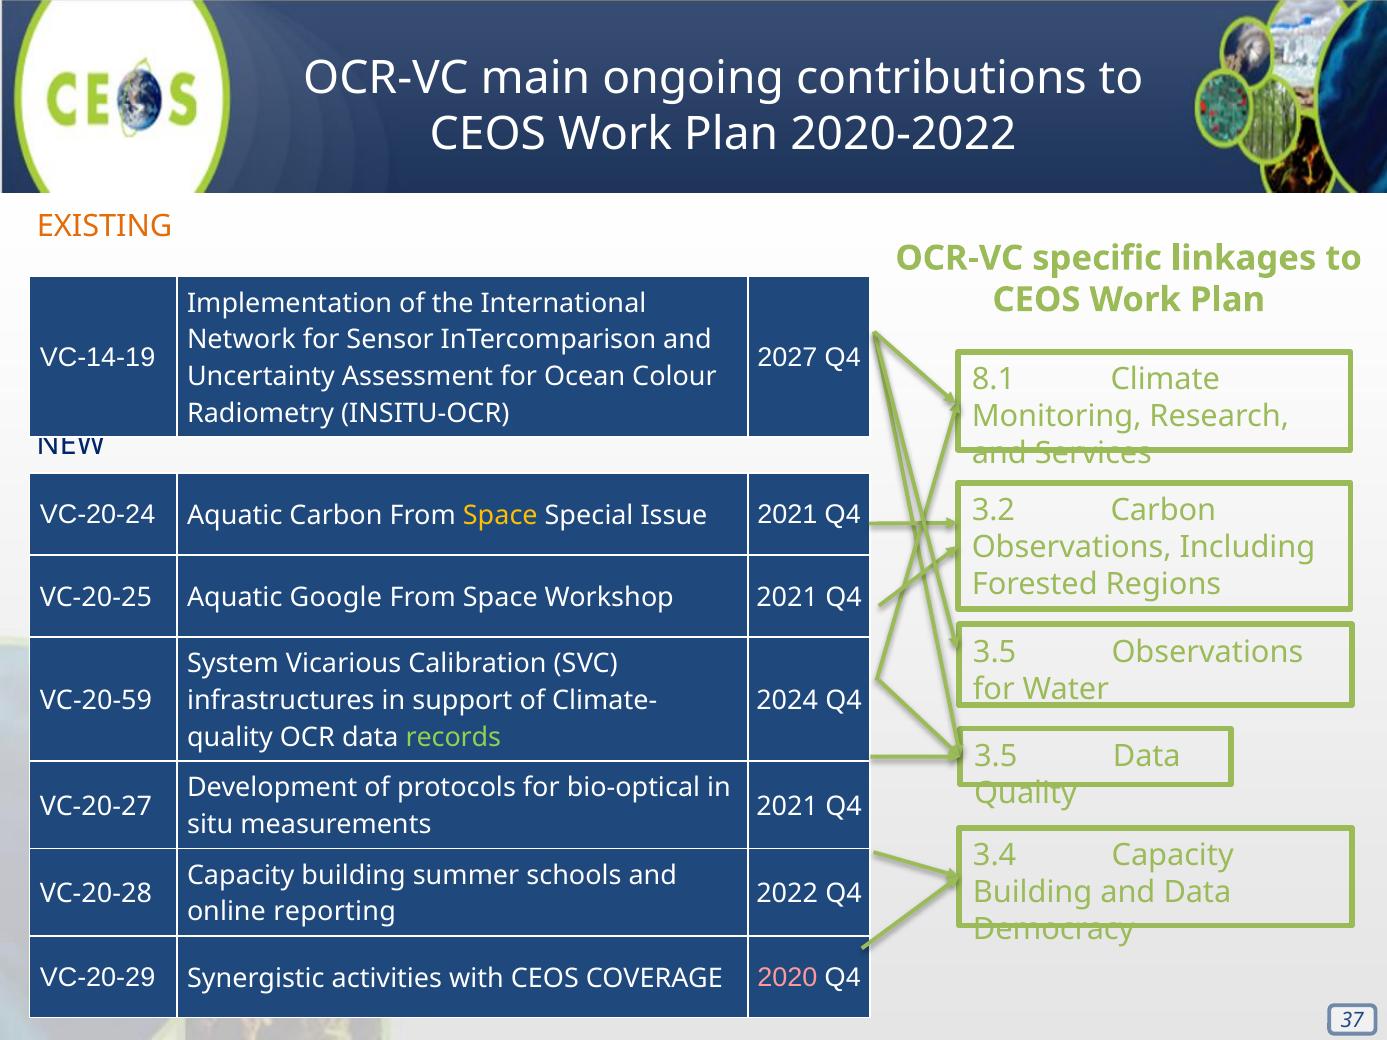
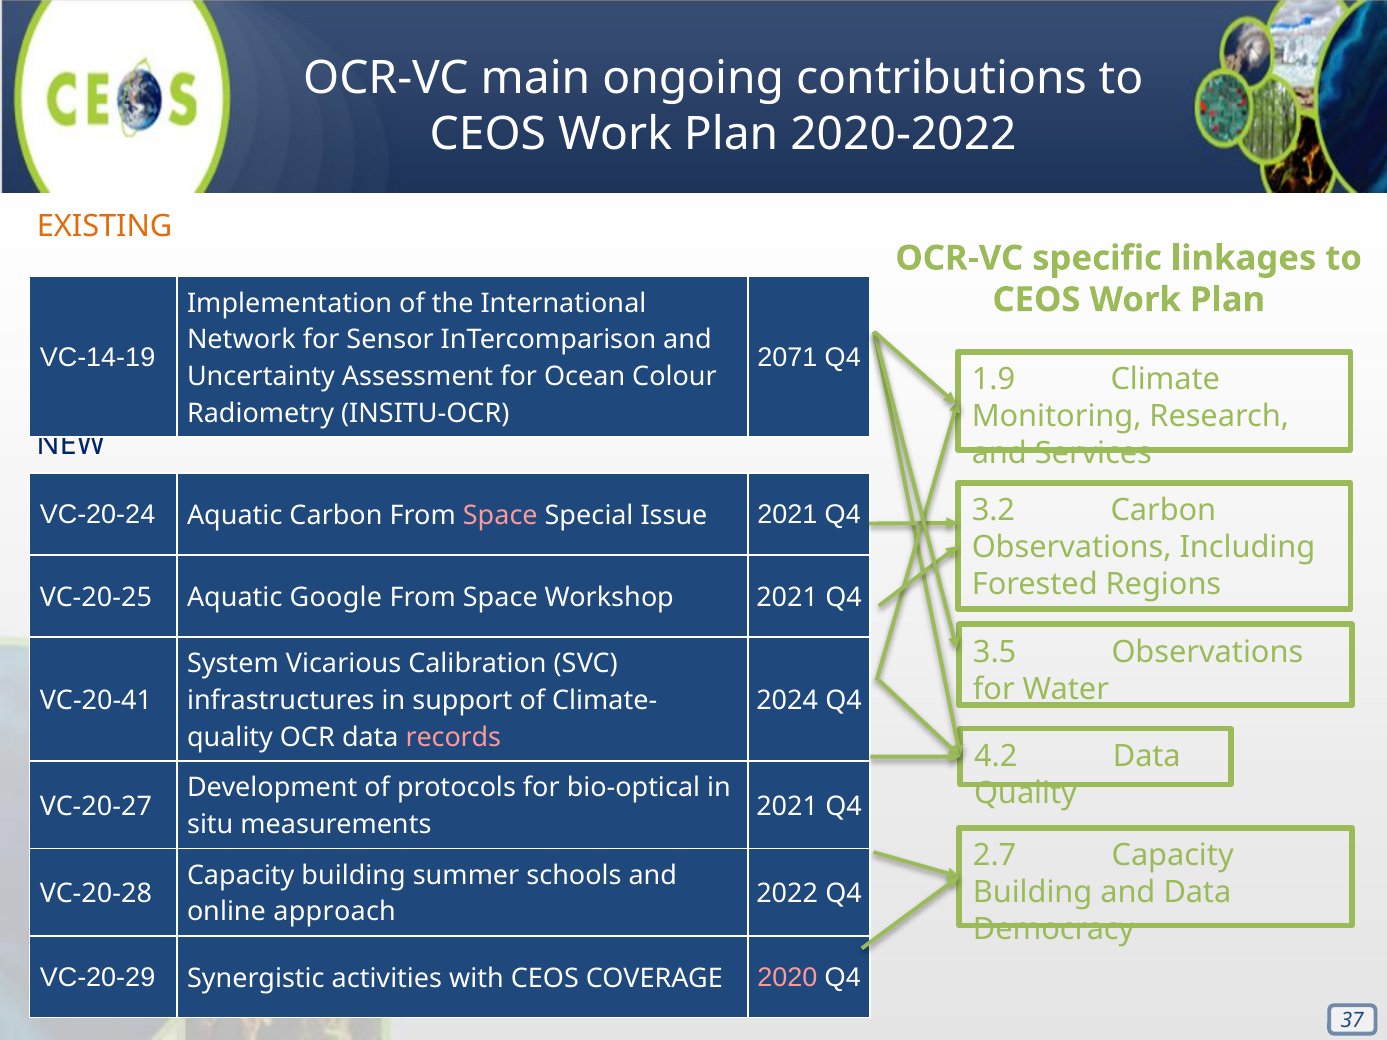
2027: 2027 -> 2071 (787, 357)
8.1: 8.1 -> 1.9 (993, 379)
Space colour: yellow -> pink (500, 516)
VC-20-59: VC-20-59 -> VC-20-41 (96, 701)
records colour: light green -> pink (453, 737)
3.5: 3.5 -> 4.2 (996, 756)
3.4: 3.4 -> 2.7 (995, 855)
reporting: reporting -> approach (335, 912)
